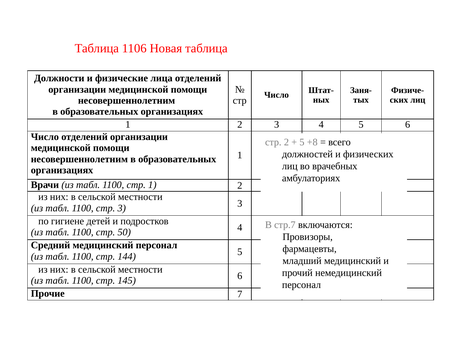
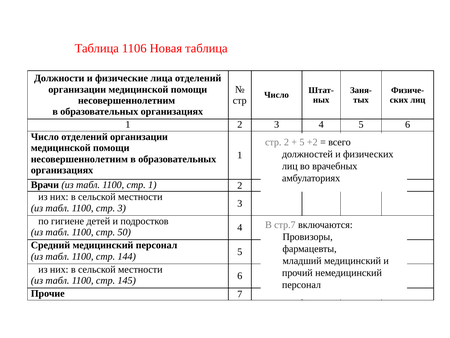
+8: +8 -> +2 (312, 142)
